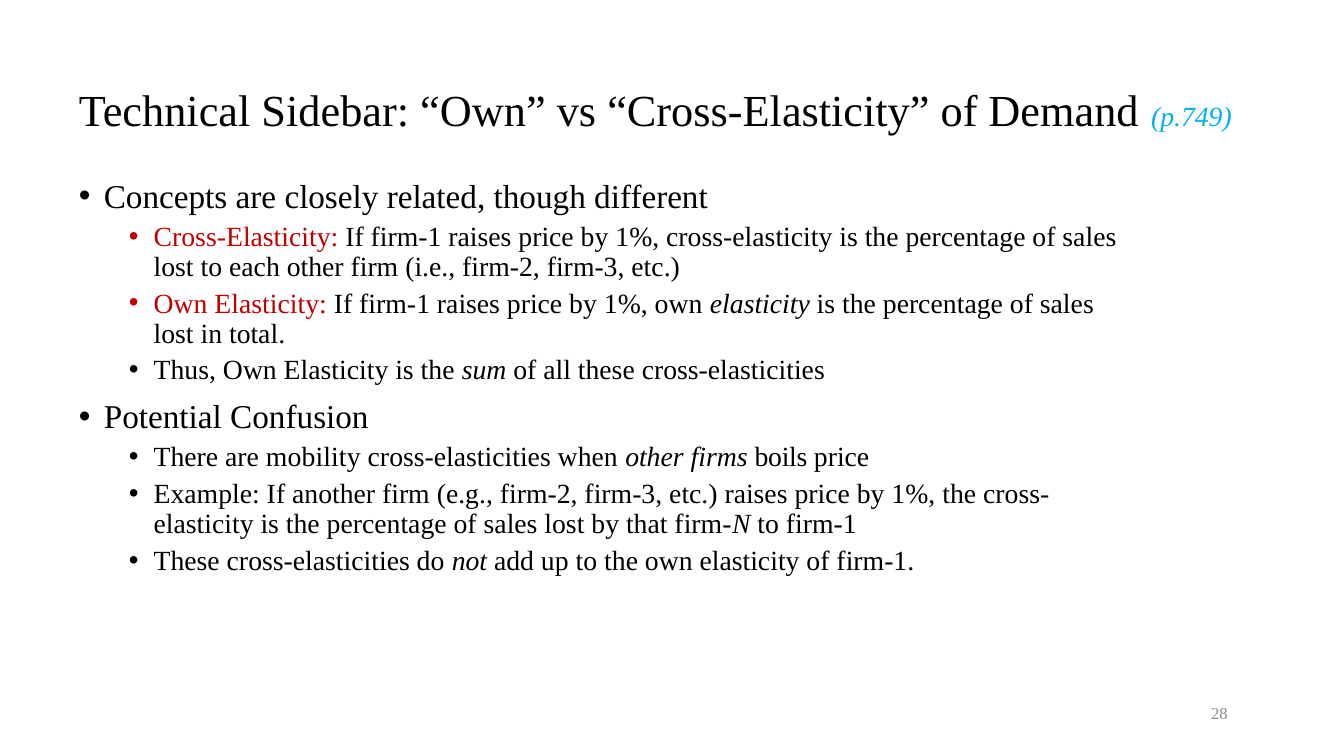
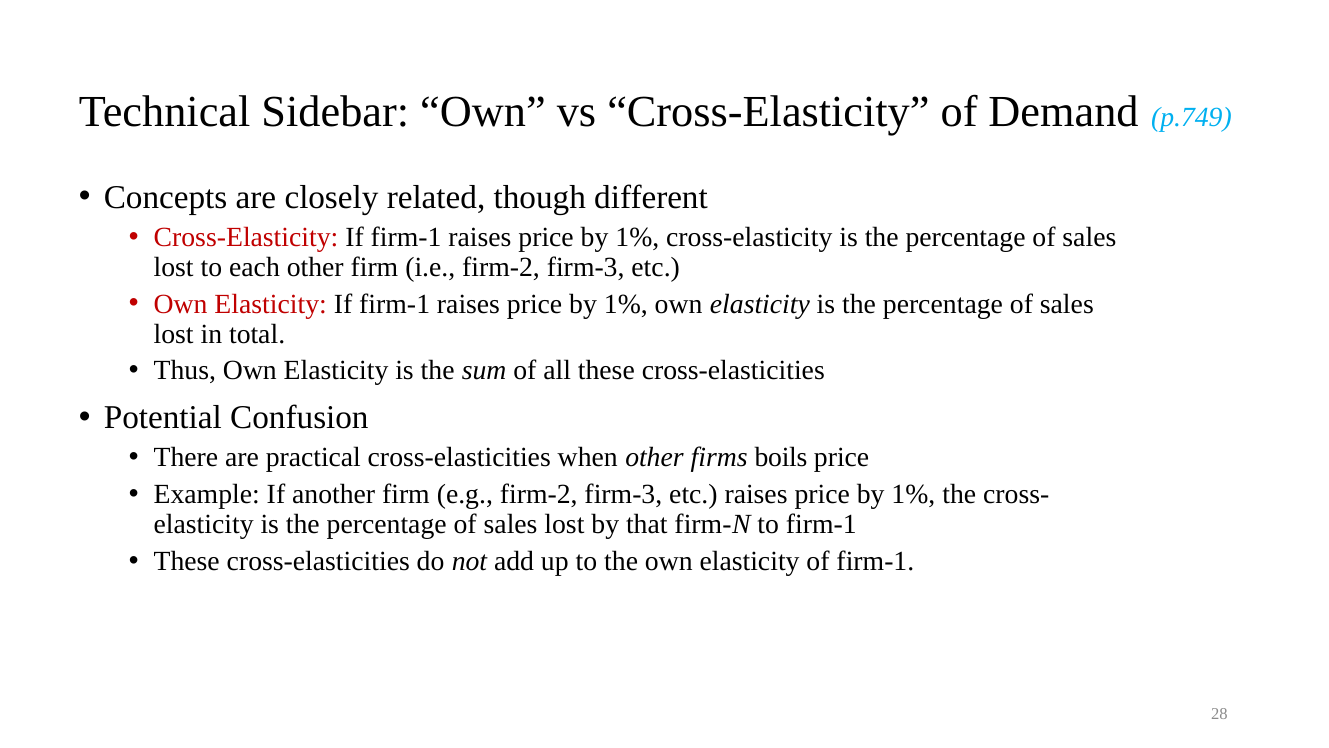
mobility: mobility -> practical (313, 457)
